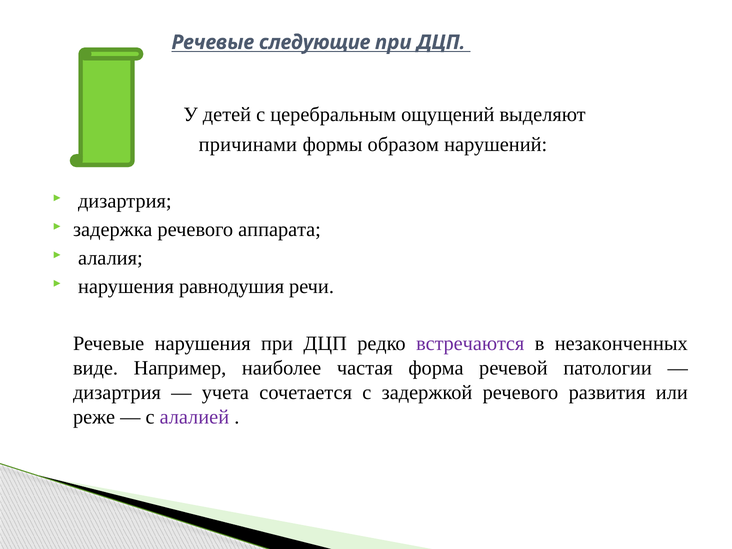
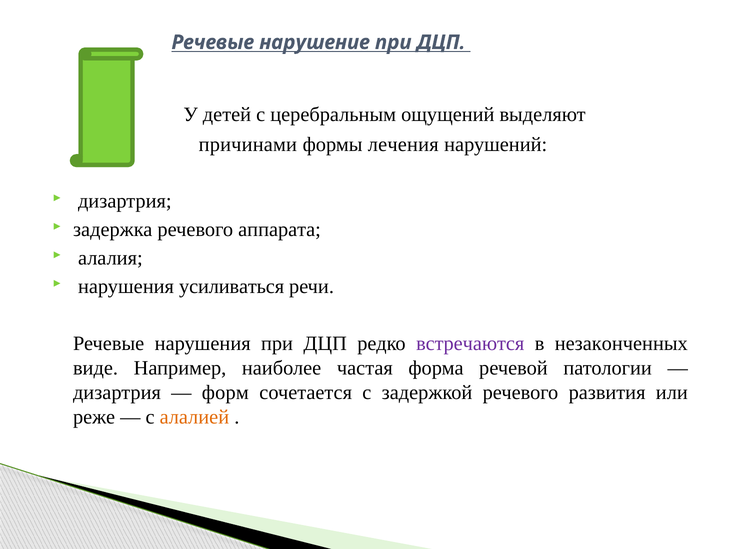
следующие: следующие -> нарушение (315, 42)
образом: образом -> лечения (403, 144)
равнодушия: равнодушия -> усиливаться (232, 287)
учета: учета -> форм (225, 392)
алалией colour: purple -> orange (194, 417)
